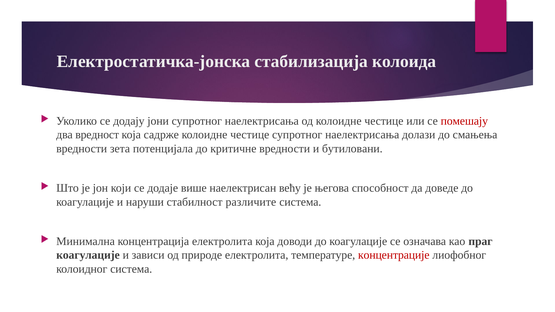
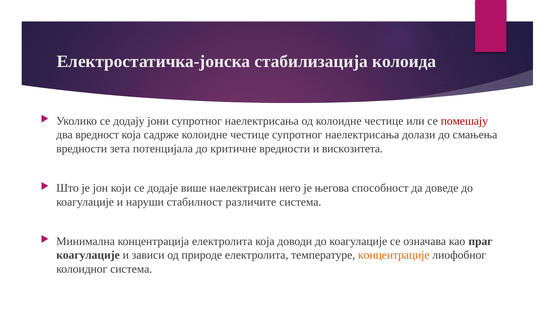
бутиловани: бутиловани -> вискозитета (352, 149)
већу: већу -> него (290, 188)
концентрације colour: red -> orange (394, 255)
